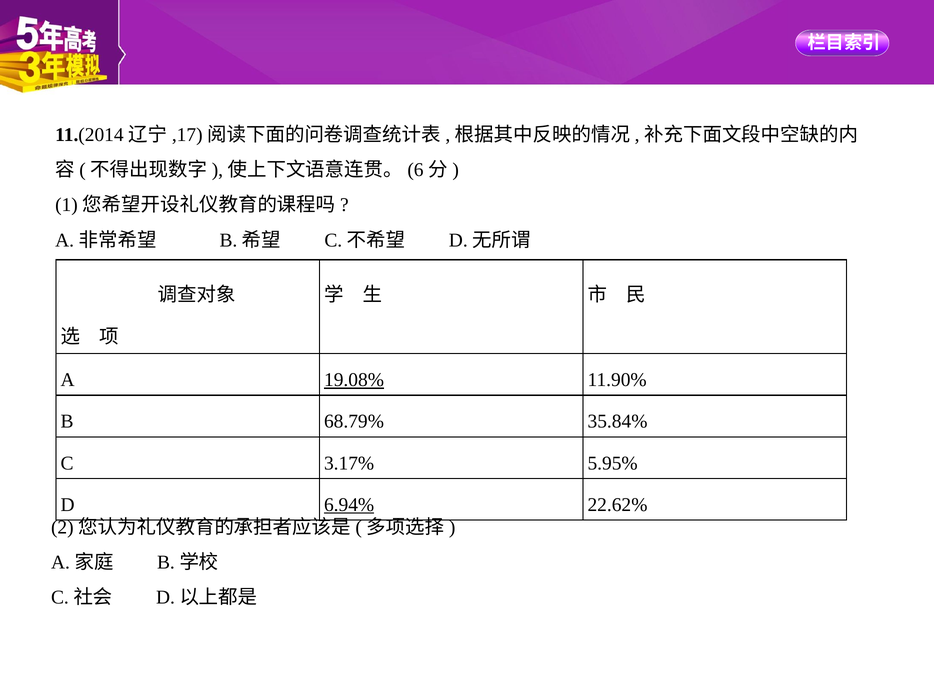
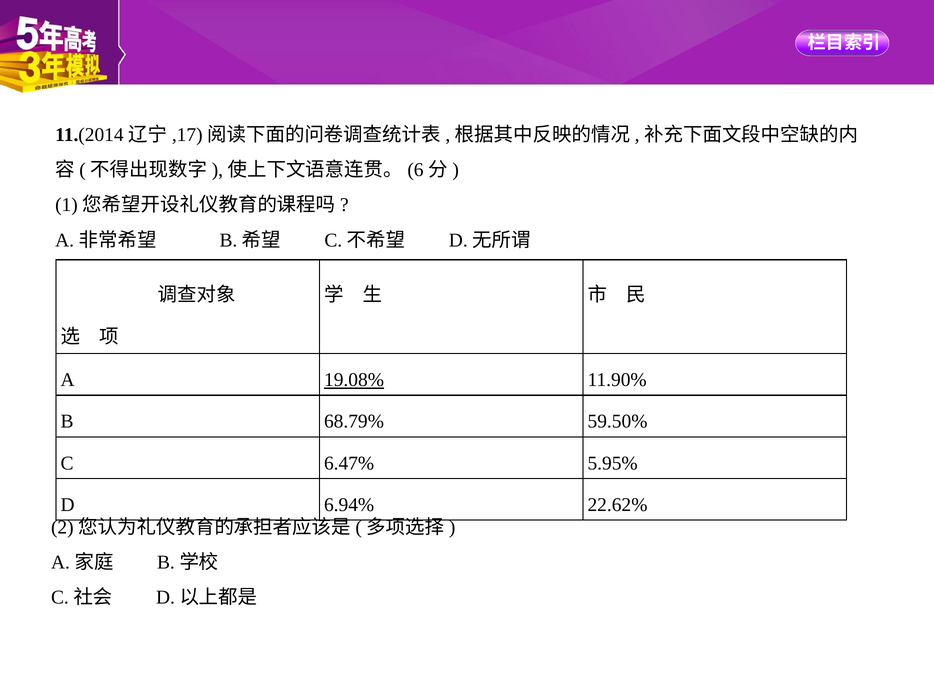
35.84%: 35.84% -> 59.50% (618, 421)
3.17%: 3.17% -> 6.47% (349, 463)
6.94% underline: present -> none (349, 505)
